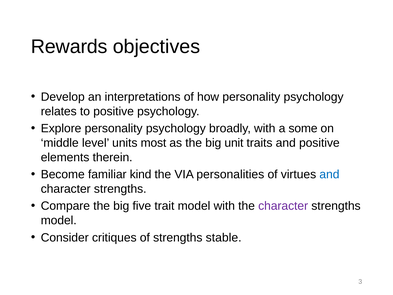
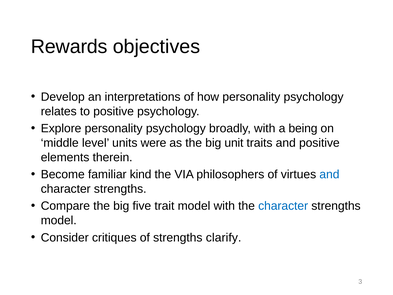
some: some -> being (303, 128)
most: most -> were (153, 143)
personalities: personalities -> philosophers (230, 174)
character colour: purple -> blue (283, 206)
stable: stable -> clarify (224, 237)
